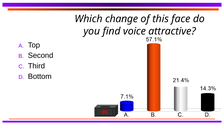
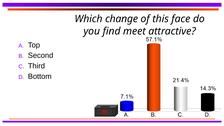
voice: voice -> meet (134, 31)
